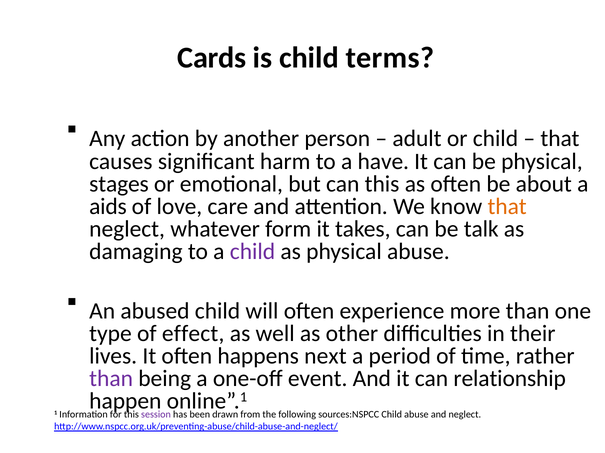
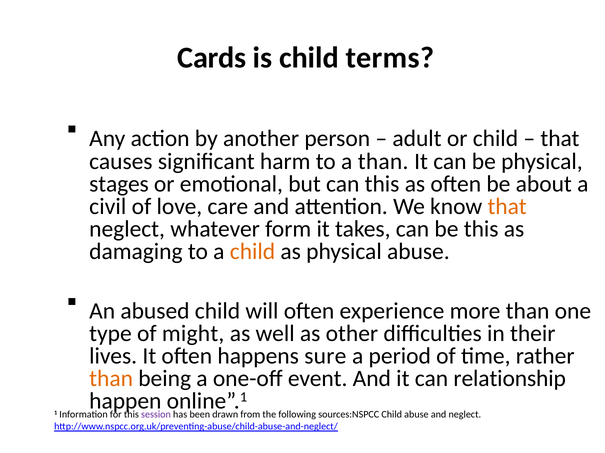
a have: have -> than (383, 162)
aids: aids -> civil (108, 207)
be talk: talk -> this (481, 229)
child colour: purple -> orange (253, 252)
effect: effect -> might (193, 334)
next: next -> sure (325, 357)
than colour: purple -> orange (111, 379)
